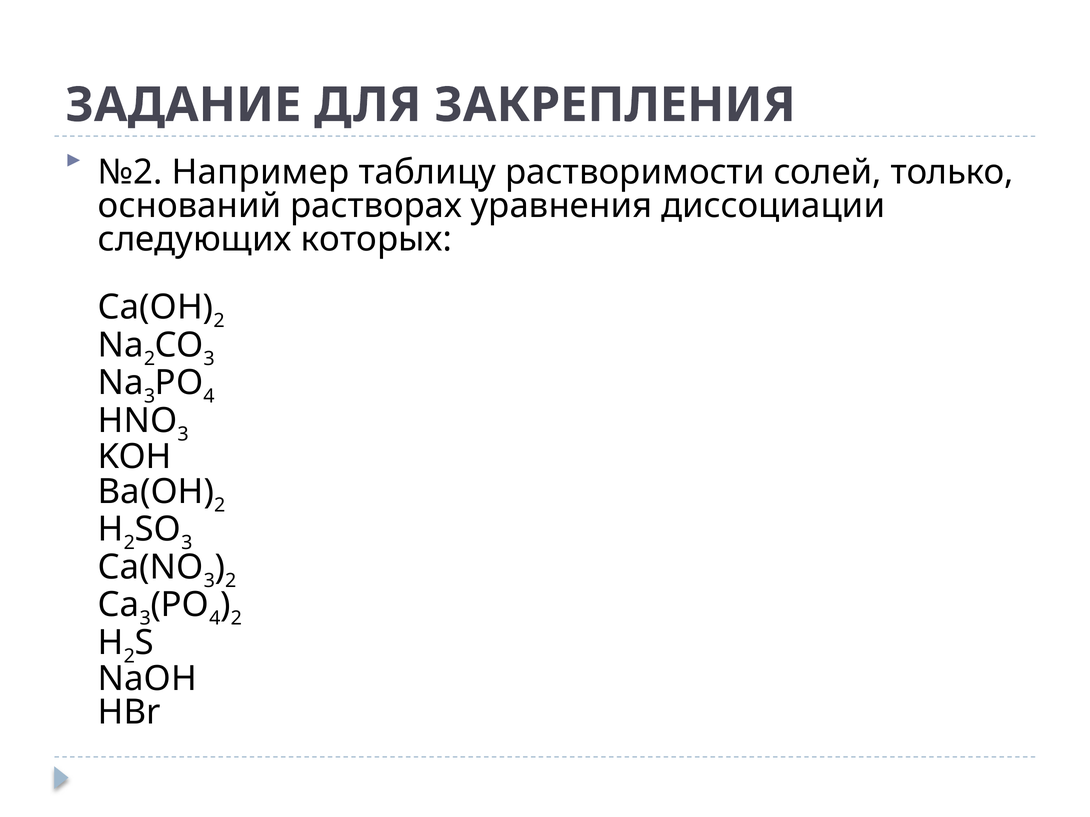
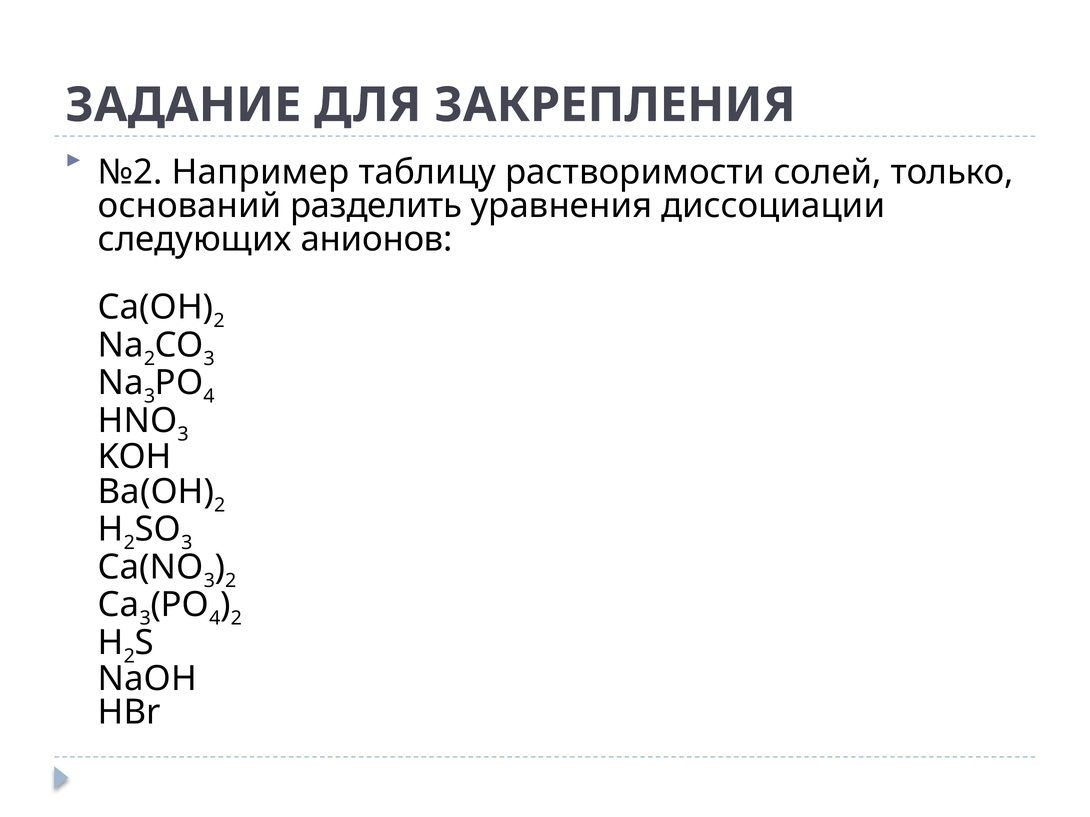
растворах: растворах -> разделить (376, 206)
которых: которых -> анионов (377, 239)
